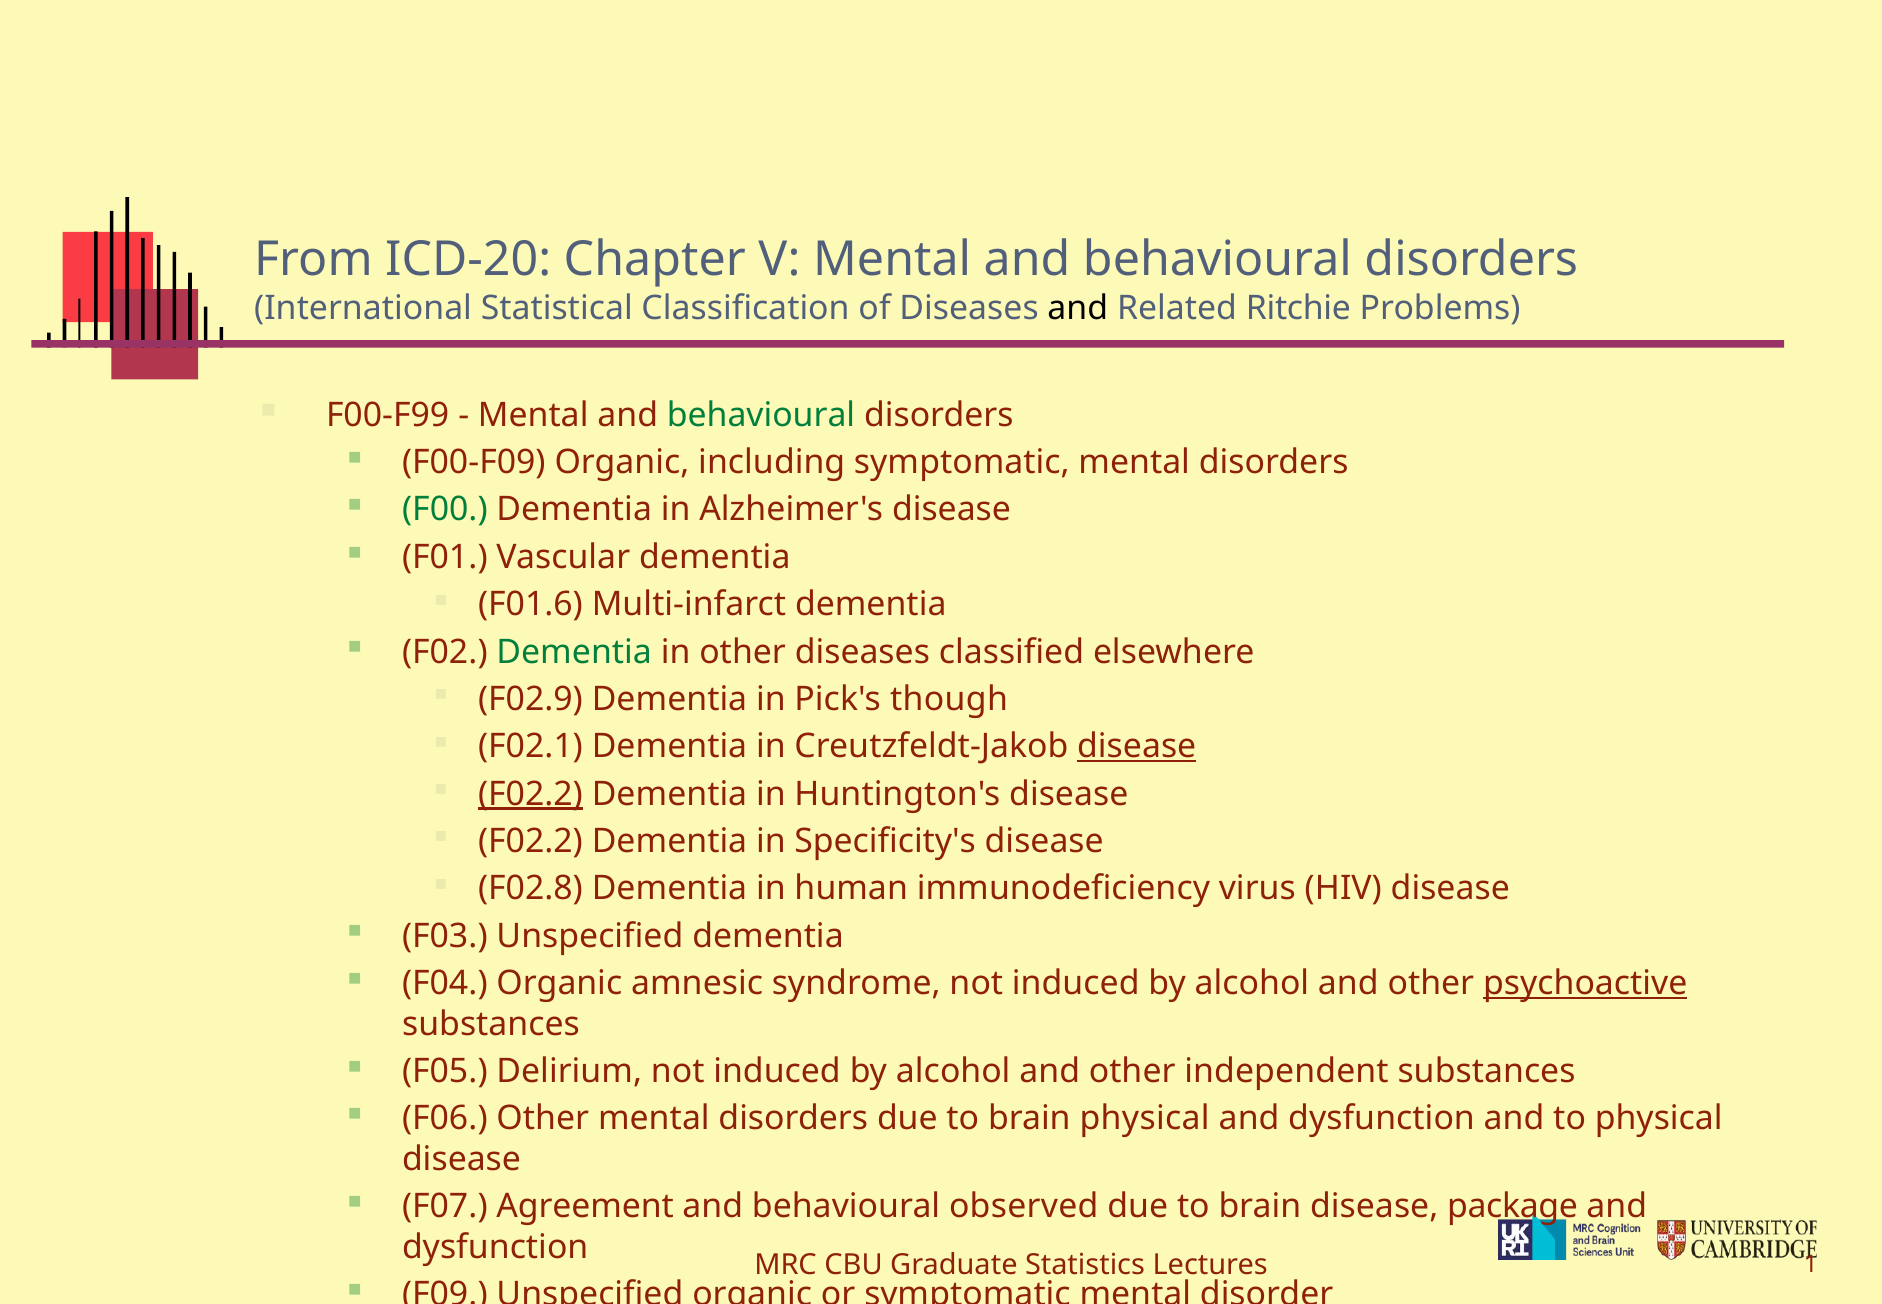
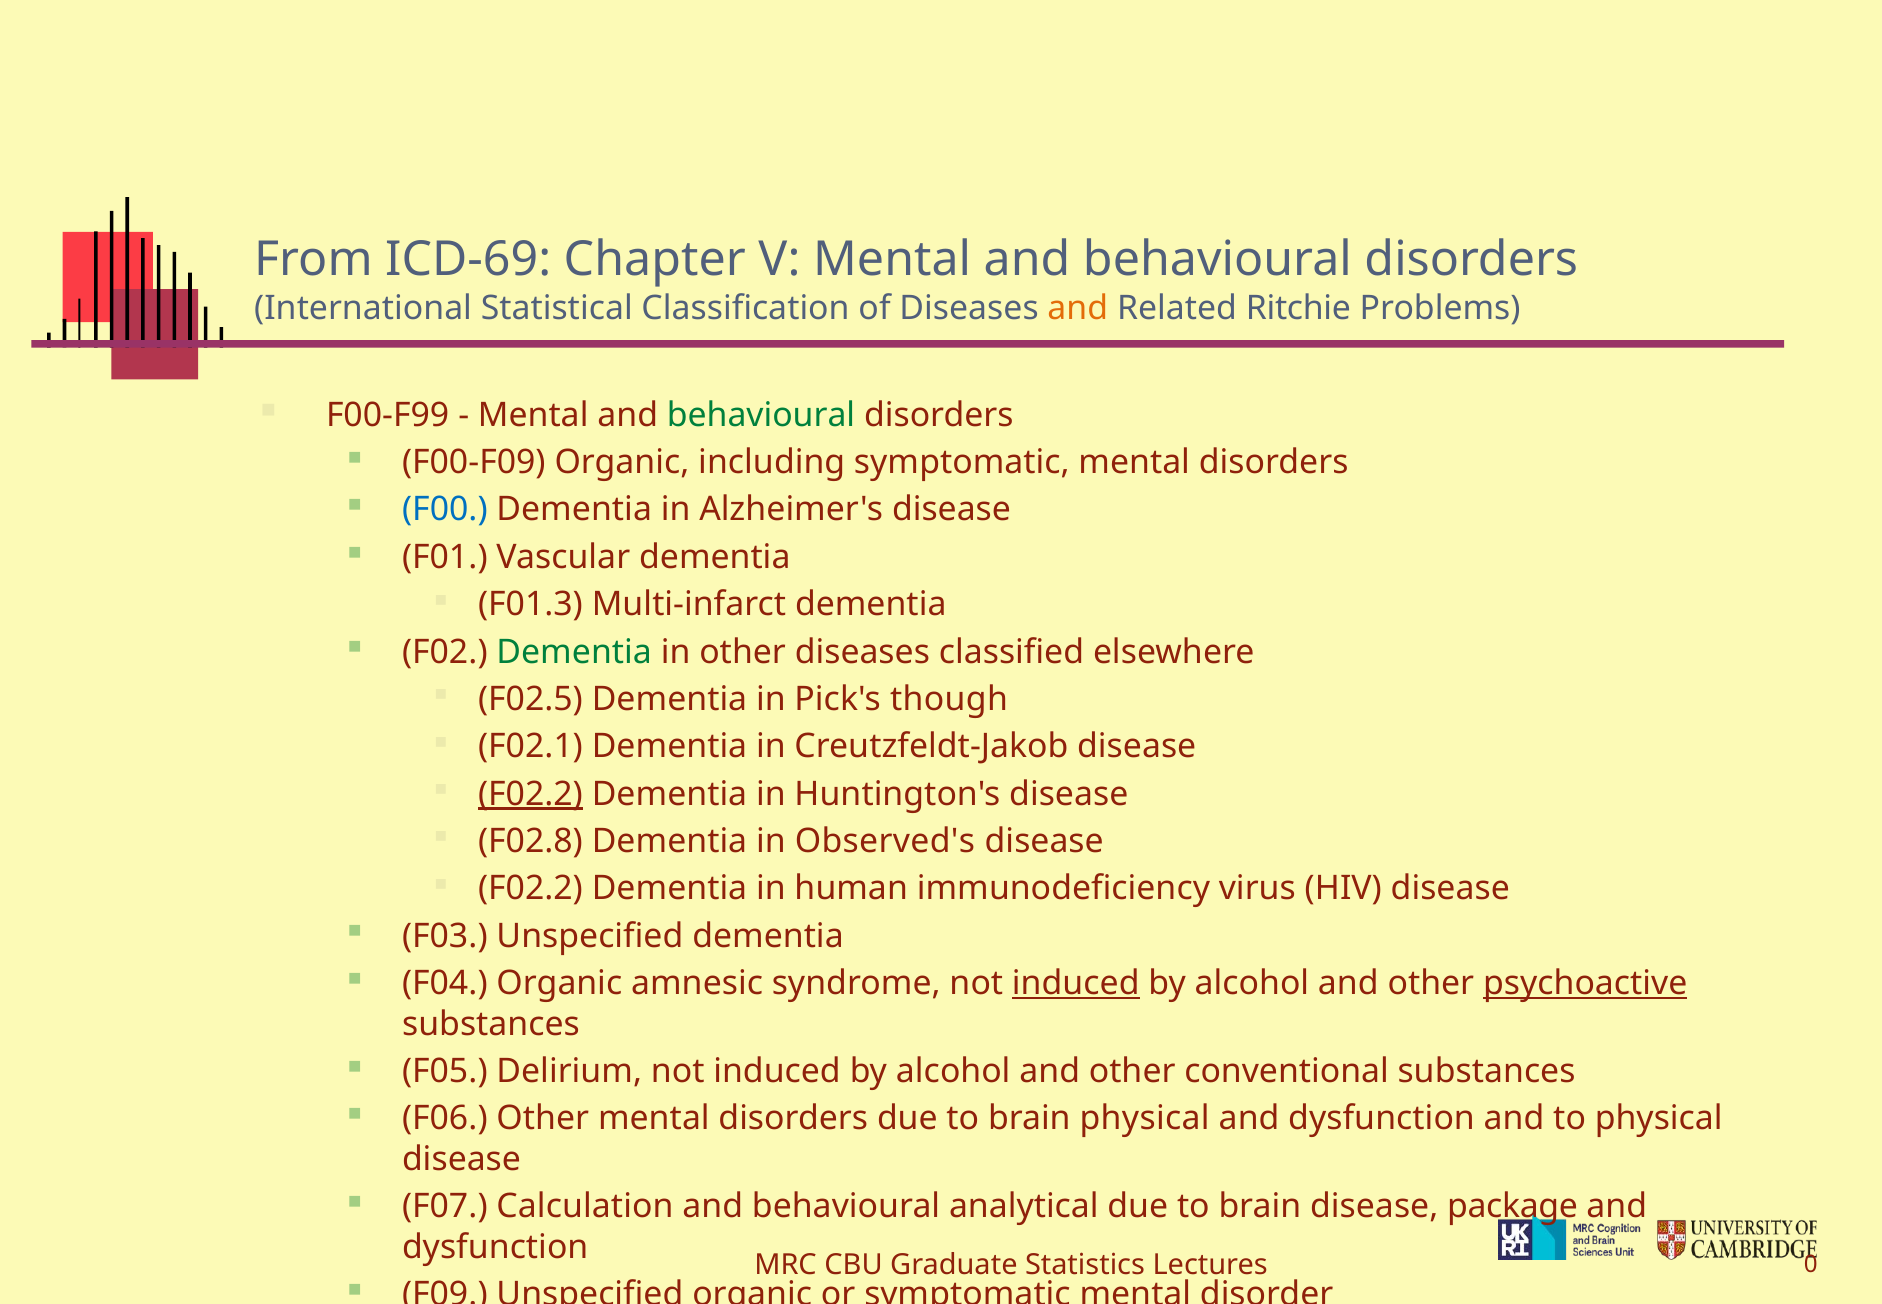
ICD-20: ICD-20 -> ICD-69 (468, 260)
and colour: black -> orange (1078, 308)
F00 colour: green -> blue (445, 509)
F01.6: F01.6 -> F01.3 (530, 604)
F02.9: F02.9 -> F02.5 (530, 699)
disease underline: present -> none (1137, 746)
F02.2: F02.2 -> F02.8 (530, 841)
Specificity's: Specificity's -> Observed's (885, 841)
F02.8: F02.8 -> F02.2 (530, 888)
induced underline: none -> present (1076, 983)
independent: independent -> conventional (1287, 1071)
Agreement: Agreement -> Calculation (585, 1206)
observed: observed -> analytical (1024, 1206)
1: 1 -> 0 (1811, 1264)
